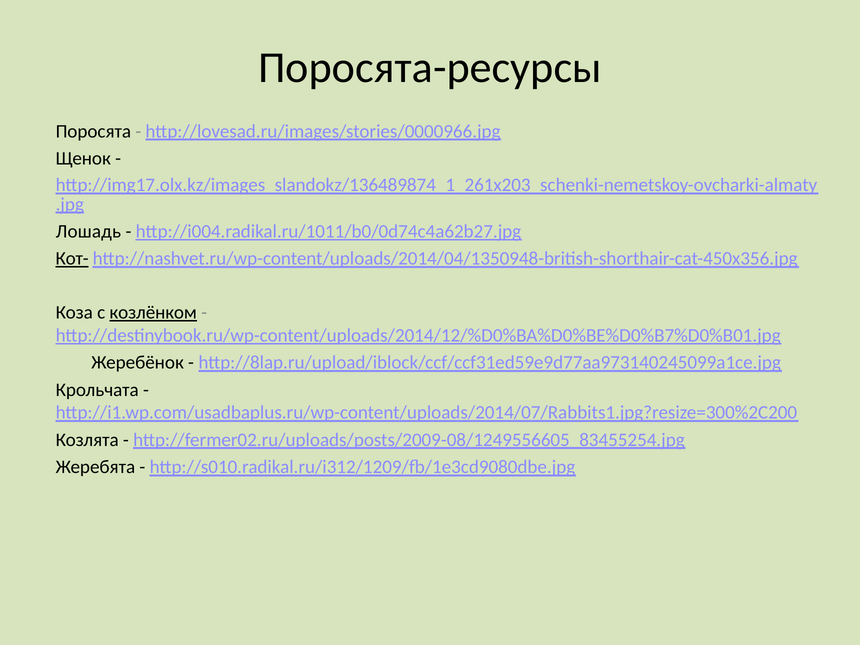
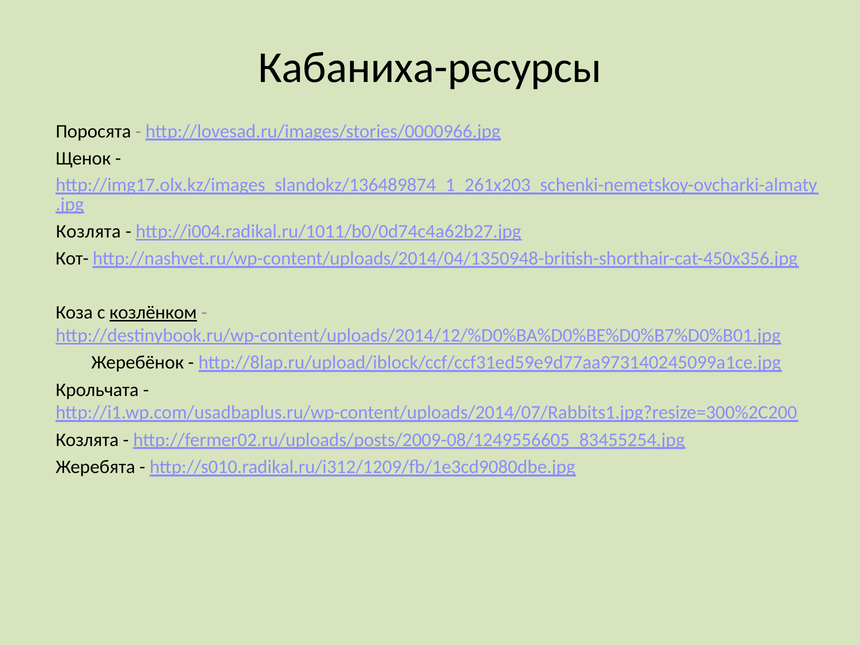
Поросята-ресурсы: Поросята-ресурсы -> Кабаниха-ресурсы (430, 67)
Лошадь: Лошадь -> Козлята (88, 231)
Кот- underline: present -> none (72, 259)
